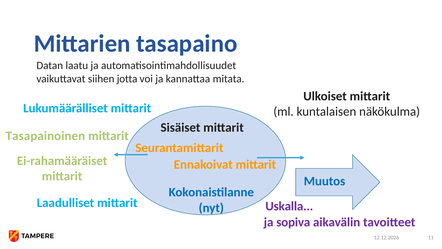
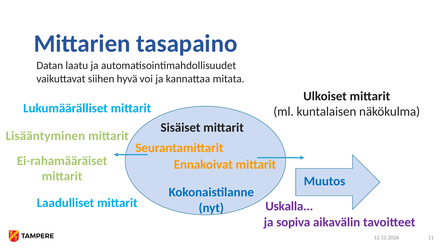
jotta: jotta -> hyvä (127, 79)
Tasapainoinen: Tasapainoinen -> Lisääntyminen (45, 136)
